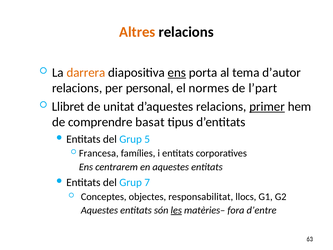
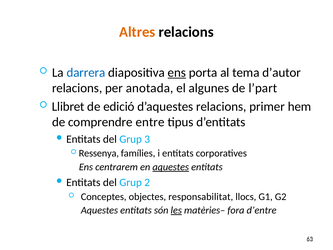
darrera colour: orange -> blue (86, 73)
personal: personal -> anotada (150, 88)
normes: normes -> algunes (209, 88)
unitat: unitat -> edició (119, 106)
primer underline: present -> none (267, 106)
basat: basat -> entre (150, 122)
5: 5 -> 3 (147, 139)
Francesa: Francesa -> Ressenya (99, 153)
aquestes underline: none -> present (171, 167)
7: 7 -> 2 (147, 182)
